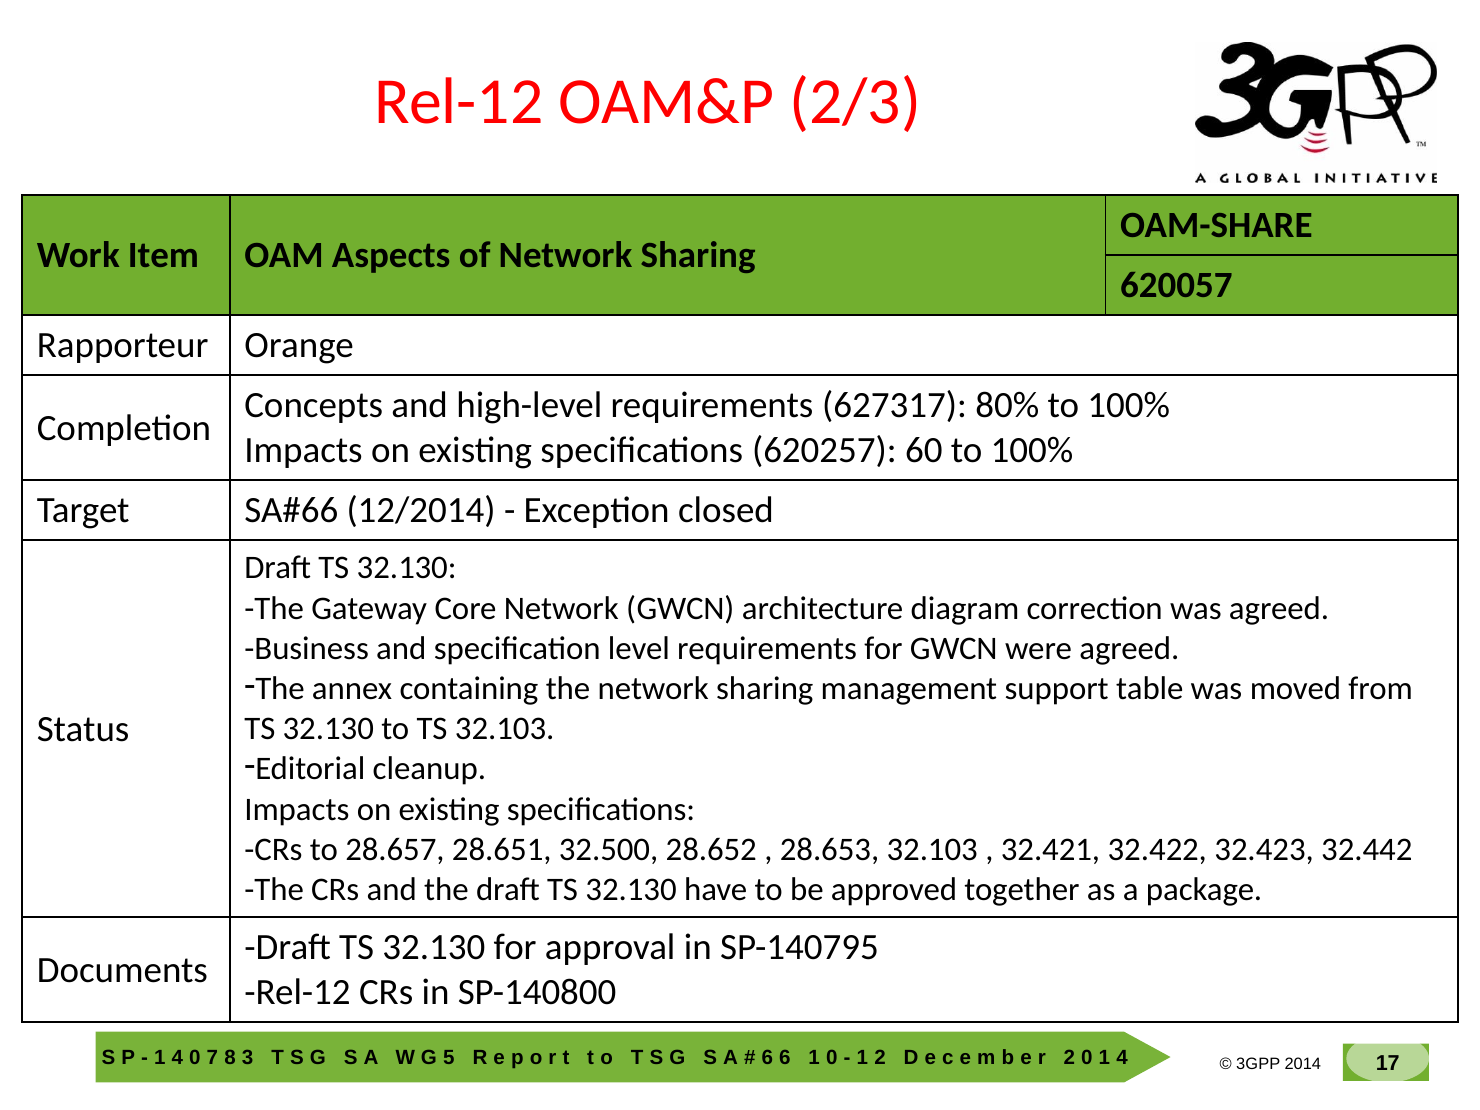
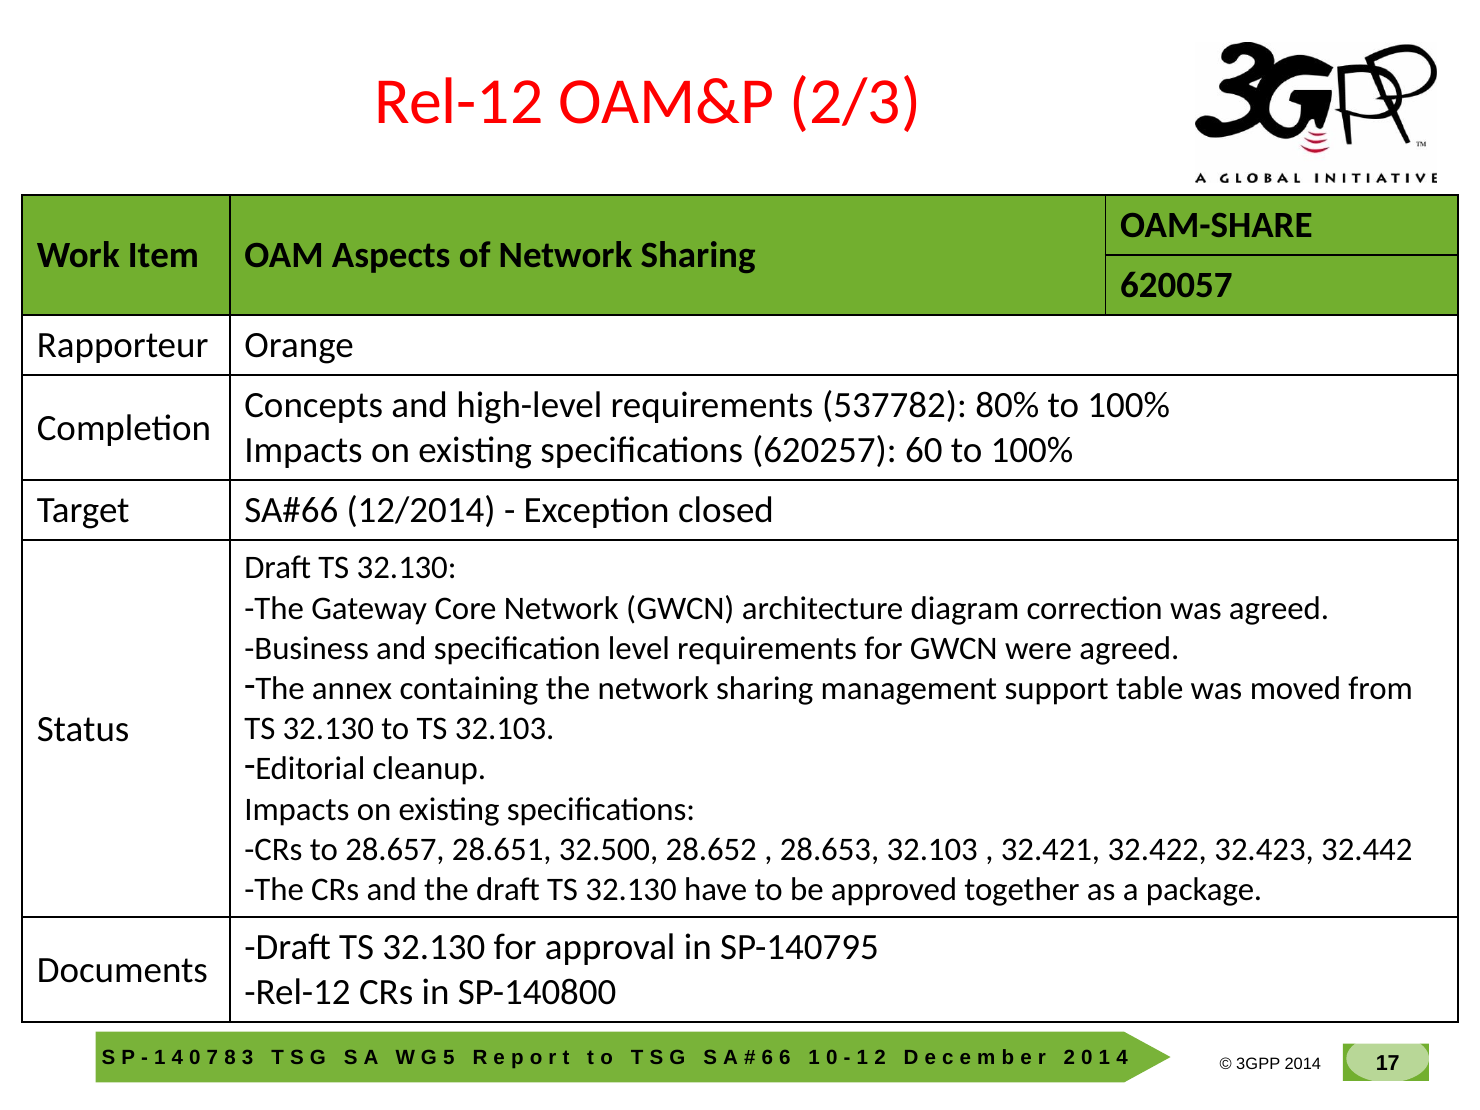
627317: 627317 -> 537782 (895, 405)
